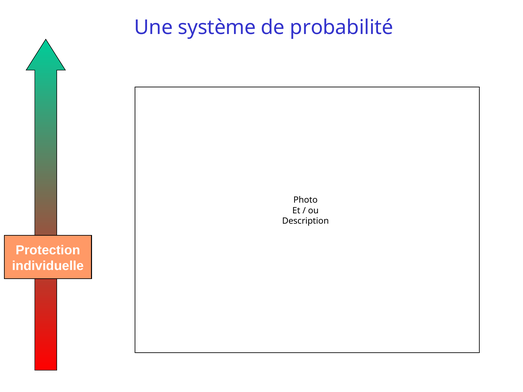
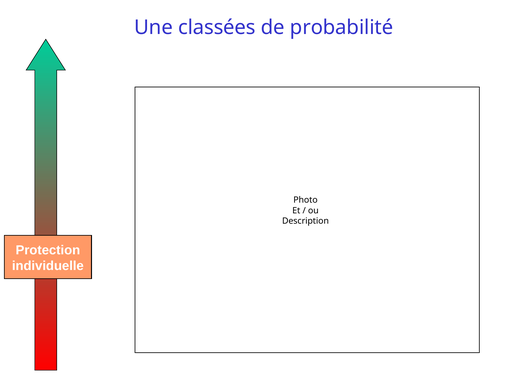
système: système -> classées (217, 28)
